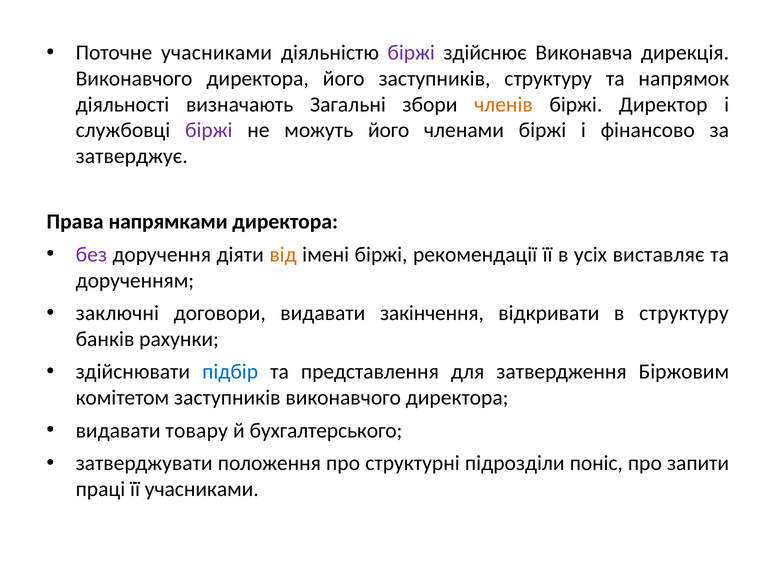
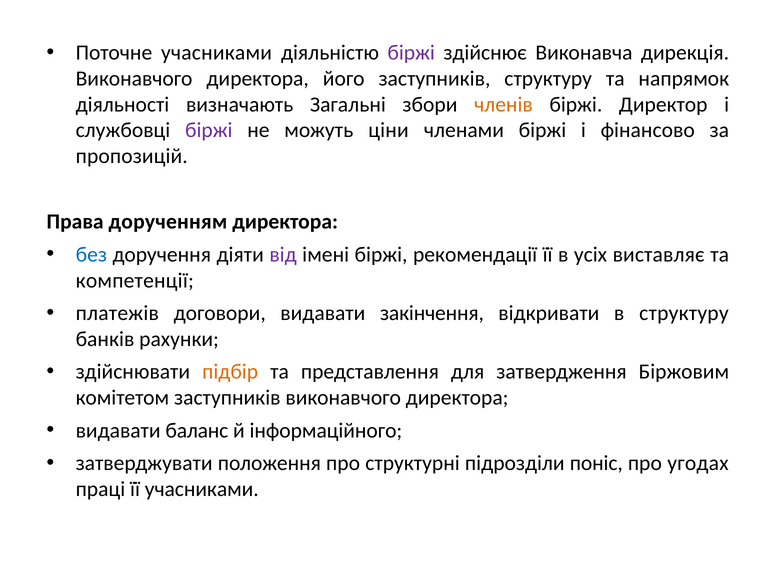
можуть його: його -> ціни (388, 130)
затверджує: затверджує -> пропозицій (132, 156)
напрямками: напрямками -> дорученням (168, 222)
без colour: purple -> blue (91, 255)
від colour: orange -> purple (283, 255)
дорученням: дорученням -> компетенції (135, 280)
заключні: заключні -> платежів (117, 313)
підбір colour: blue -> orange (230, 372)
товару: товару -> баланс (197, 430)
бухгалтерського: бухгалтерського -> інформаційного (326, 430)
запити: запити -> угодах (698, 463)
